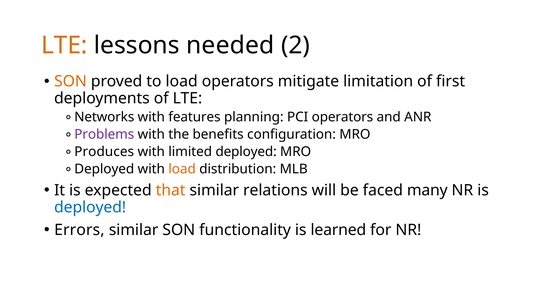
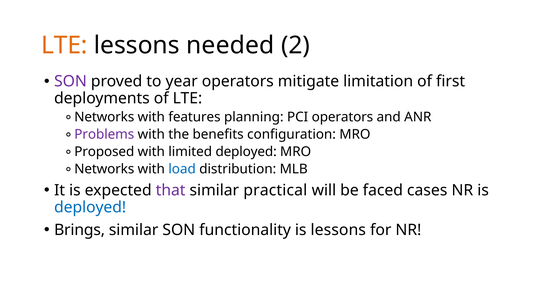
SON colour: orange -> purple (70, 81)
to load: load -> year (182, 81)
Produces: Produces -> Proposed (104, 151)
Deployed: Deployed -> Networks (104, 169)
load colour: orange -> blue (182, 169)
that colour: orange -> purple (171, 190)
relations: relations -> practical (275, 190)
many: many -> cases (427, 190)
Errors: Errors -> Brings (80, 230)
is learned: learned -> lessons (338, 230)
